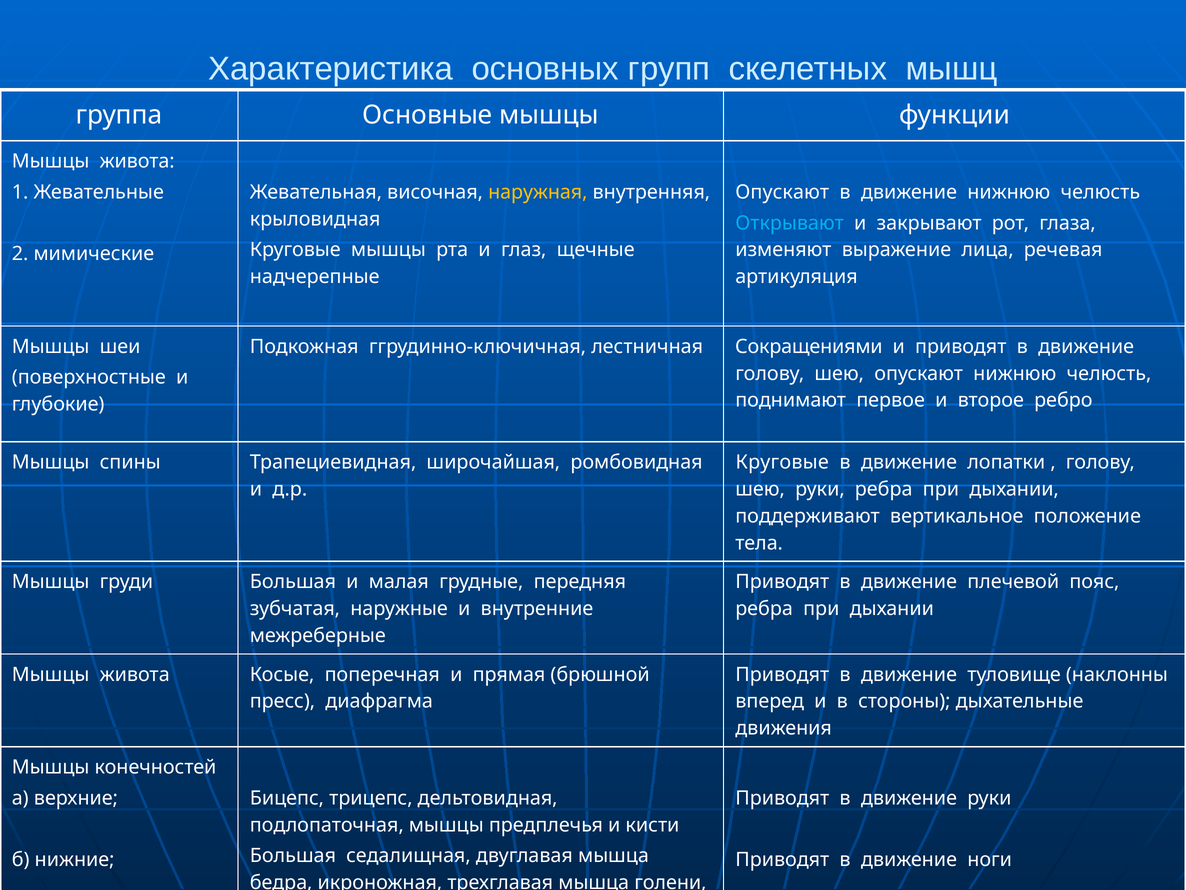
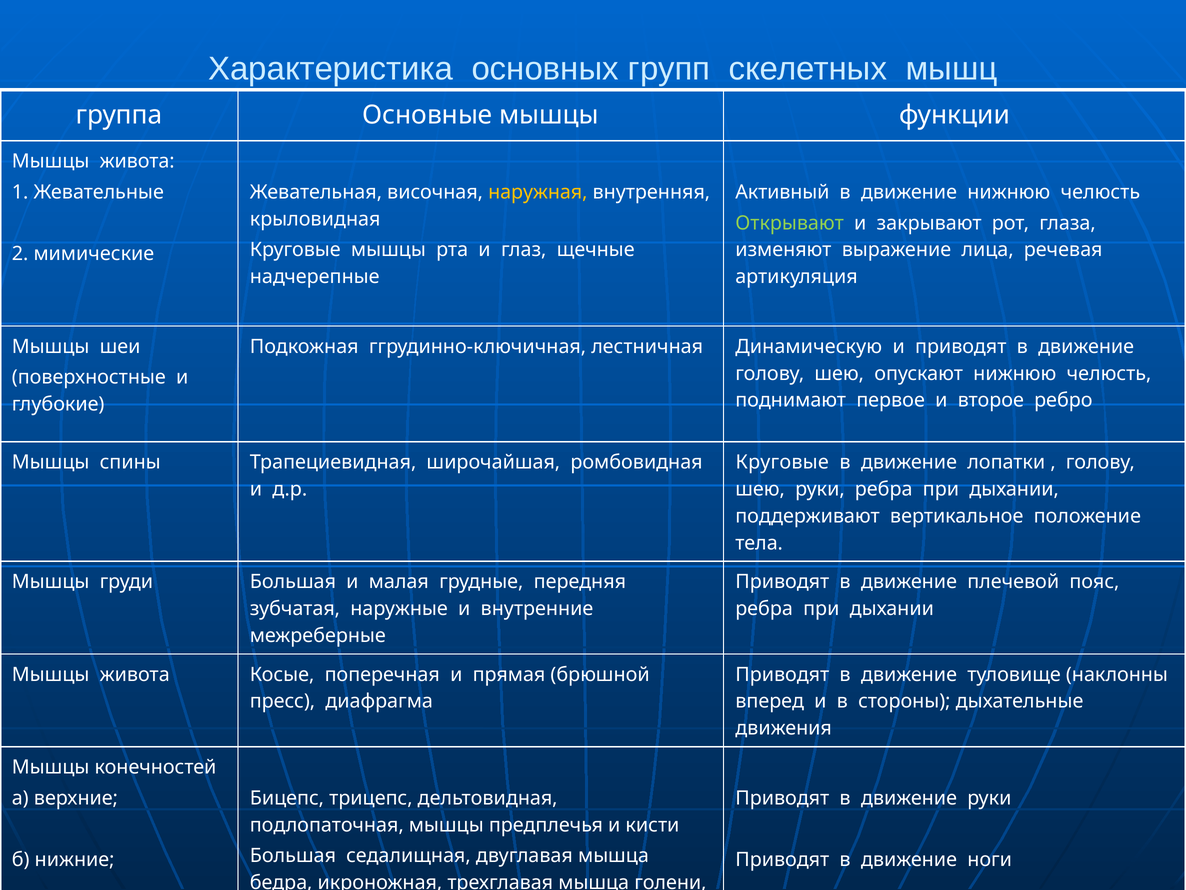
Опускают: Опускают -> Активный (782, 192)
Открывают colour: light blue -> light green (790, 223)
Сокращениями: Сокращениями -> Динамическую (809, 346)
